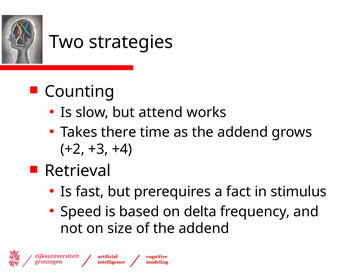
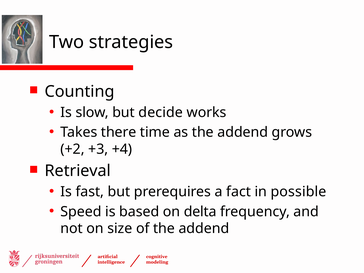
attend: attend -> decide (161, 112)
stimulus: stimulus -> possible (299, 192)
